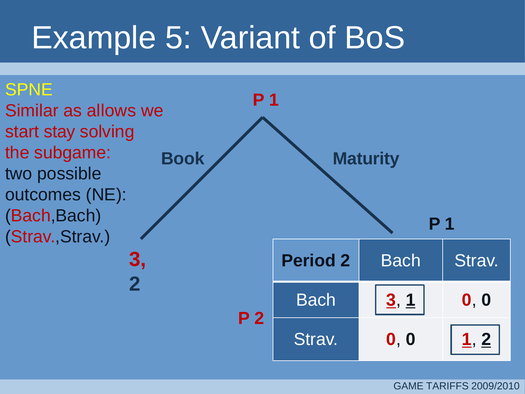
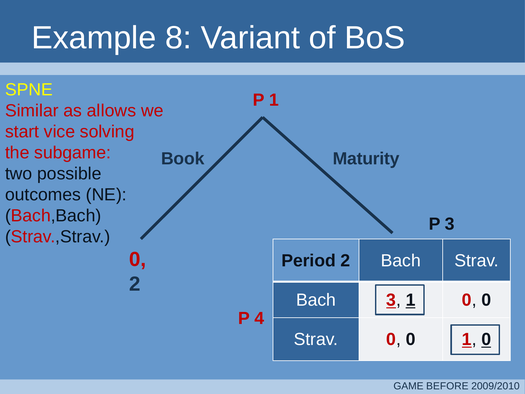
5: 5 -> 8 (179, 38)
stay: stay -> vice (60, 132)
1: 1 -> 3 (450, 224)
3: 3 -> 0 (138, 259)
P 2: 2 -> 4 (259, 318)
0 1 2: 2 -> 0 (486, 339)
TARIFFS: TARIFFS -> BEFORE (447, 386)
